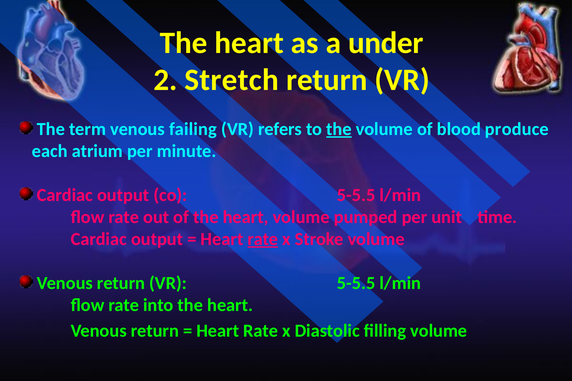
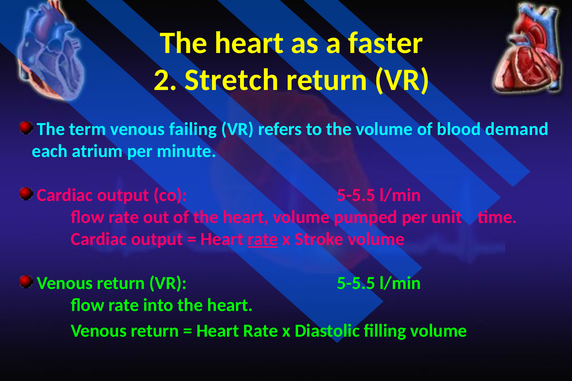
under: under -> faster (386, 43)
the underline: present -> none (339, 129)
produce: produce -> demand (517, 129)
